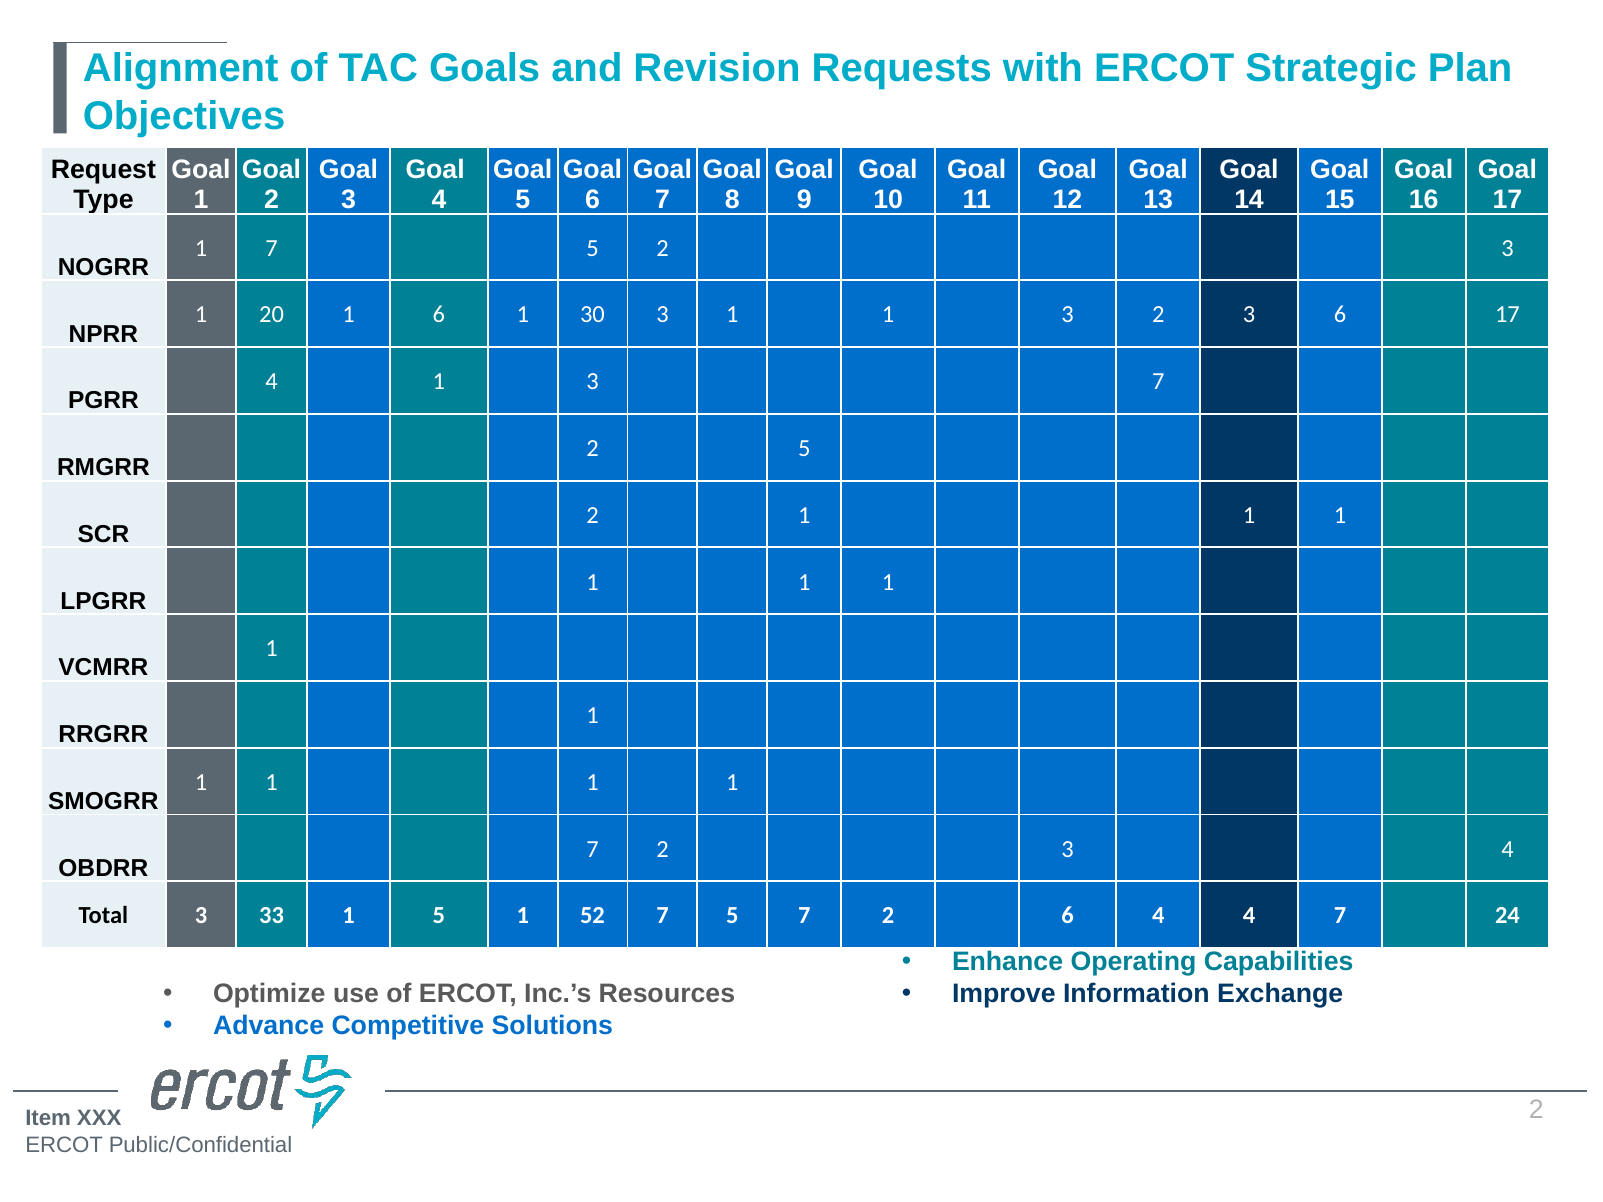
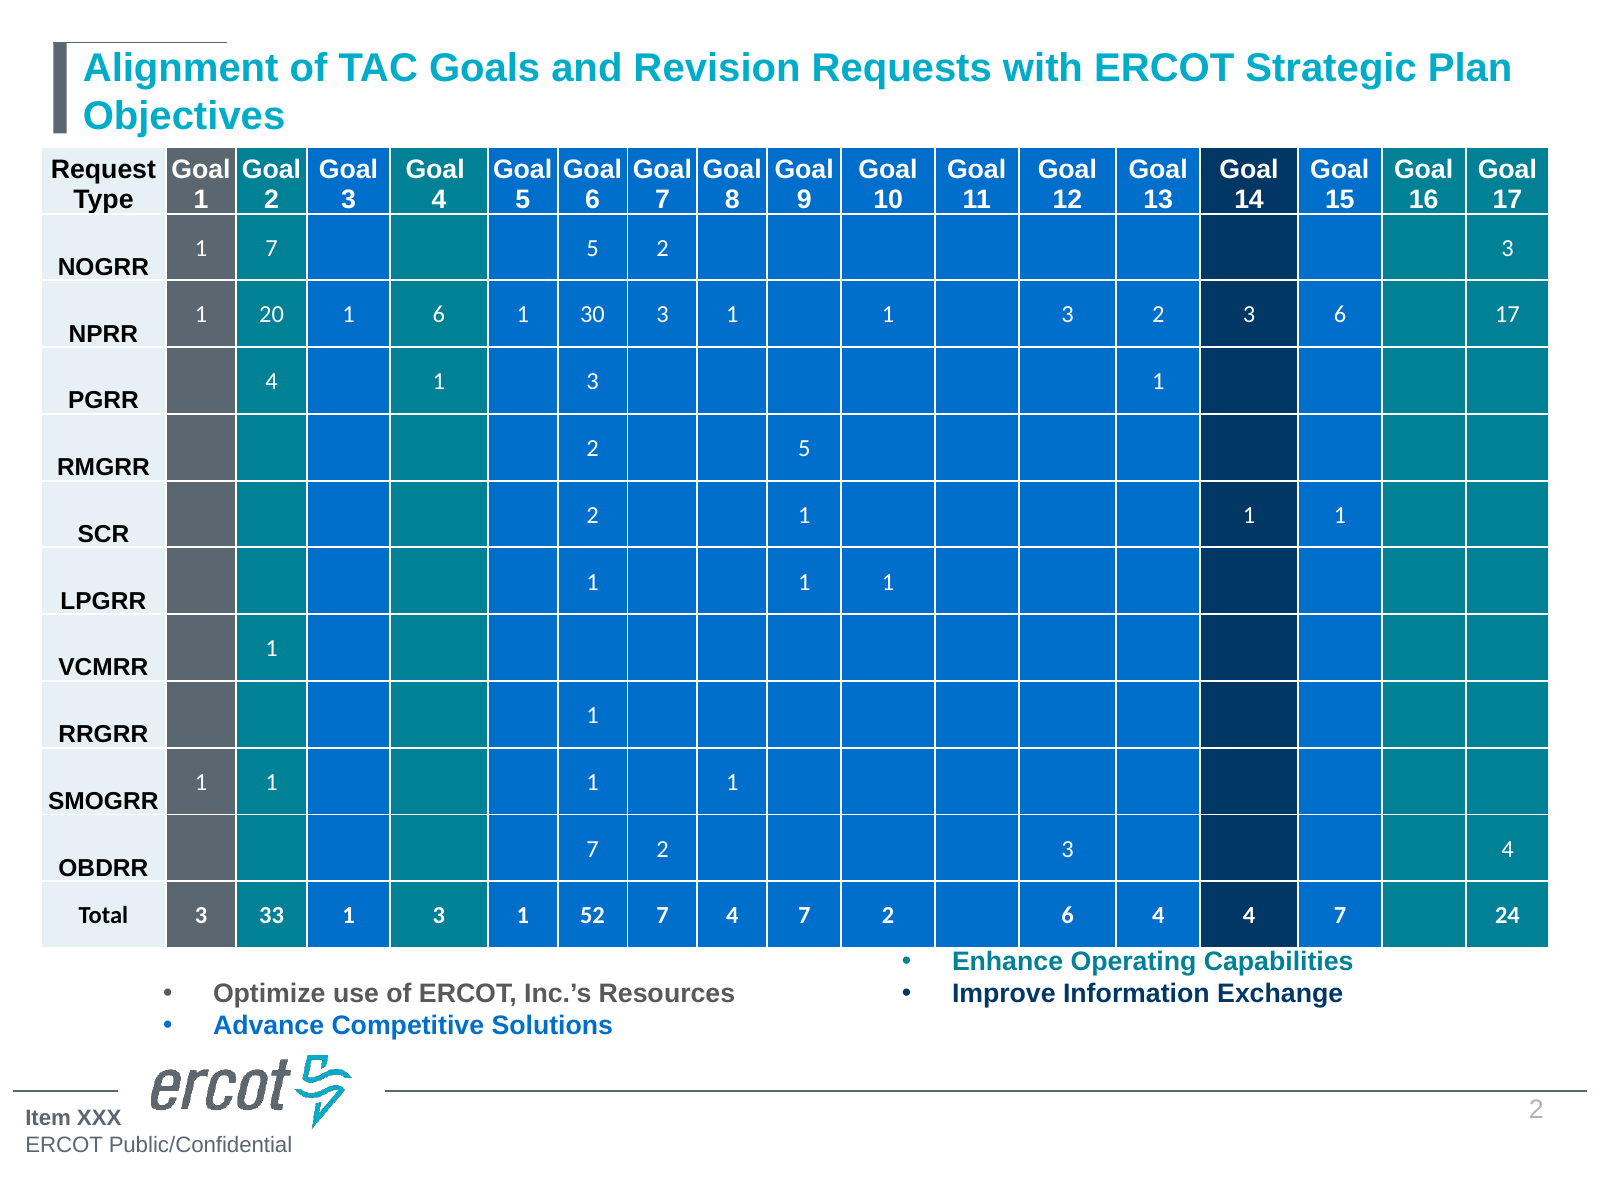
4 1 3 7: 7 -> 1 (1158, 382)
33 1 5: 5 -> 3 (439, 916)
52 7 5: 5 -> 4 (732, 916)
